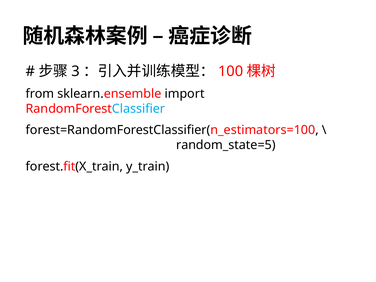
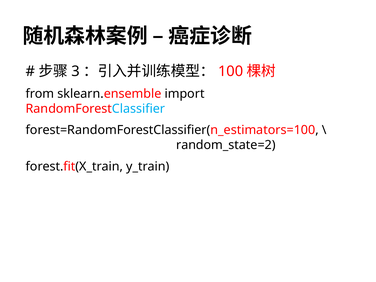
random_state=5: random_state=5 -> random_state=2 (226, 145)
